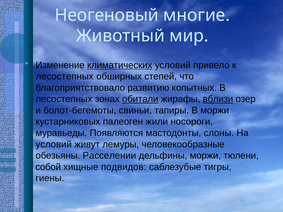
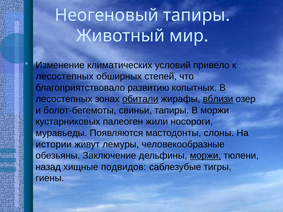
Неогеновый многие: многие -> тапиры (197, 15)
климатических underline: present -> none (120, 65)
условий: условий -> истории (54, 144)
Расселении: Расселении -> Заключение (109, 156)
моржи underline: none -> present (205, 156)
собой: собой -> назад (48, 167)
